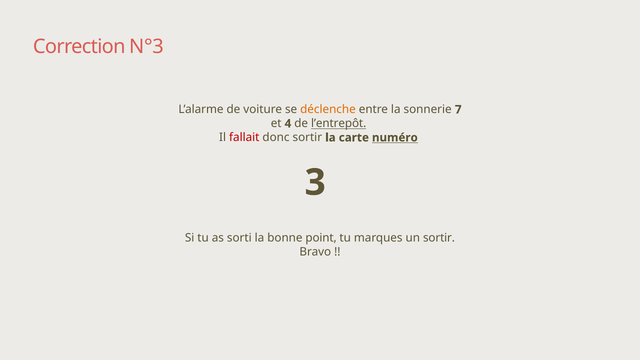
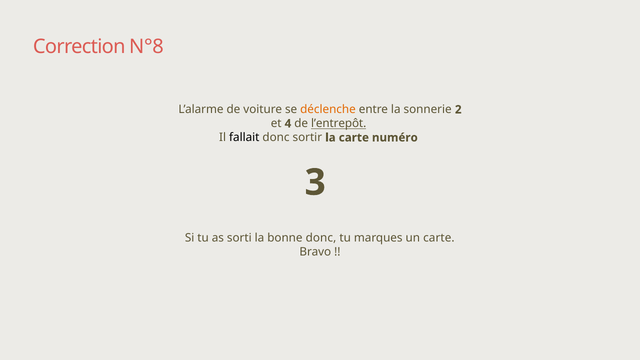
N°3: N°3 -> N°8 (146, 47)
7: 7 -> 2 (458, 110)
fallait colour: red -> black (244, 138)
numéro underline: present -> none (395, 138)
bonne point: point -> donc (321, 238)
un sortir: sortir -> carte (439, 238)
